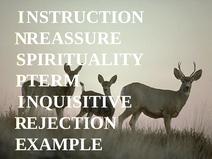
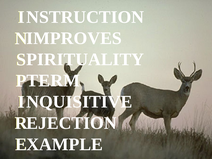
REASSURE: REASSURE -> IMPROVES (74, 38)
